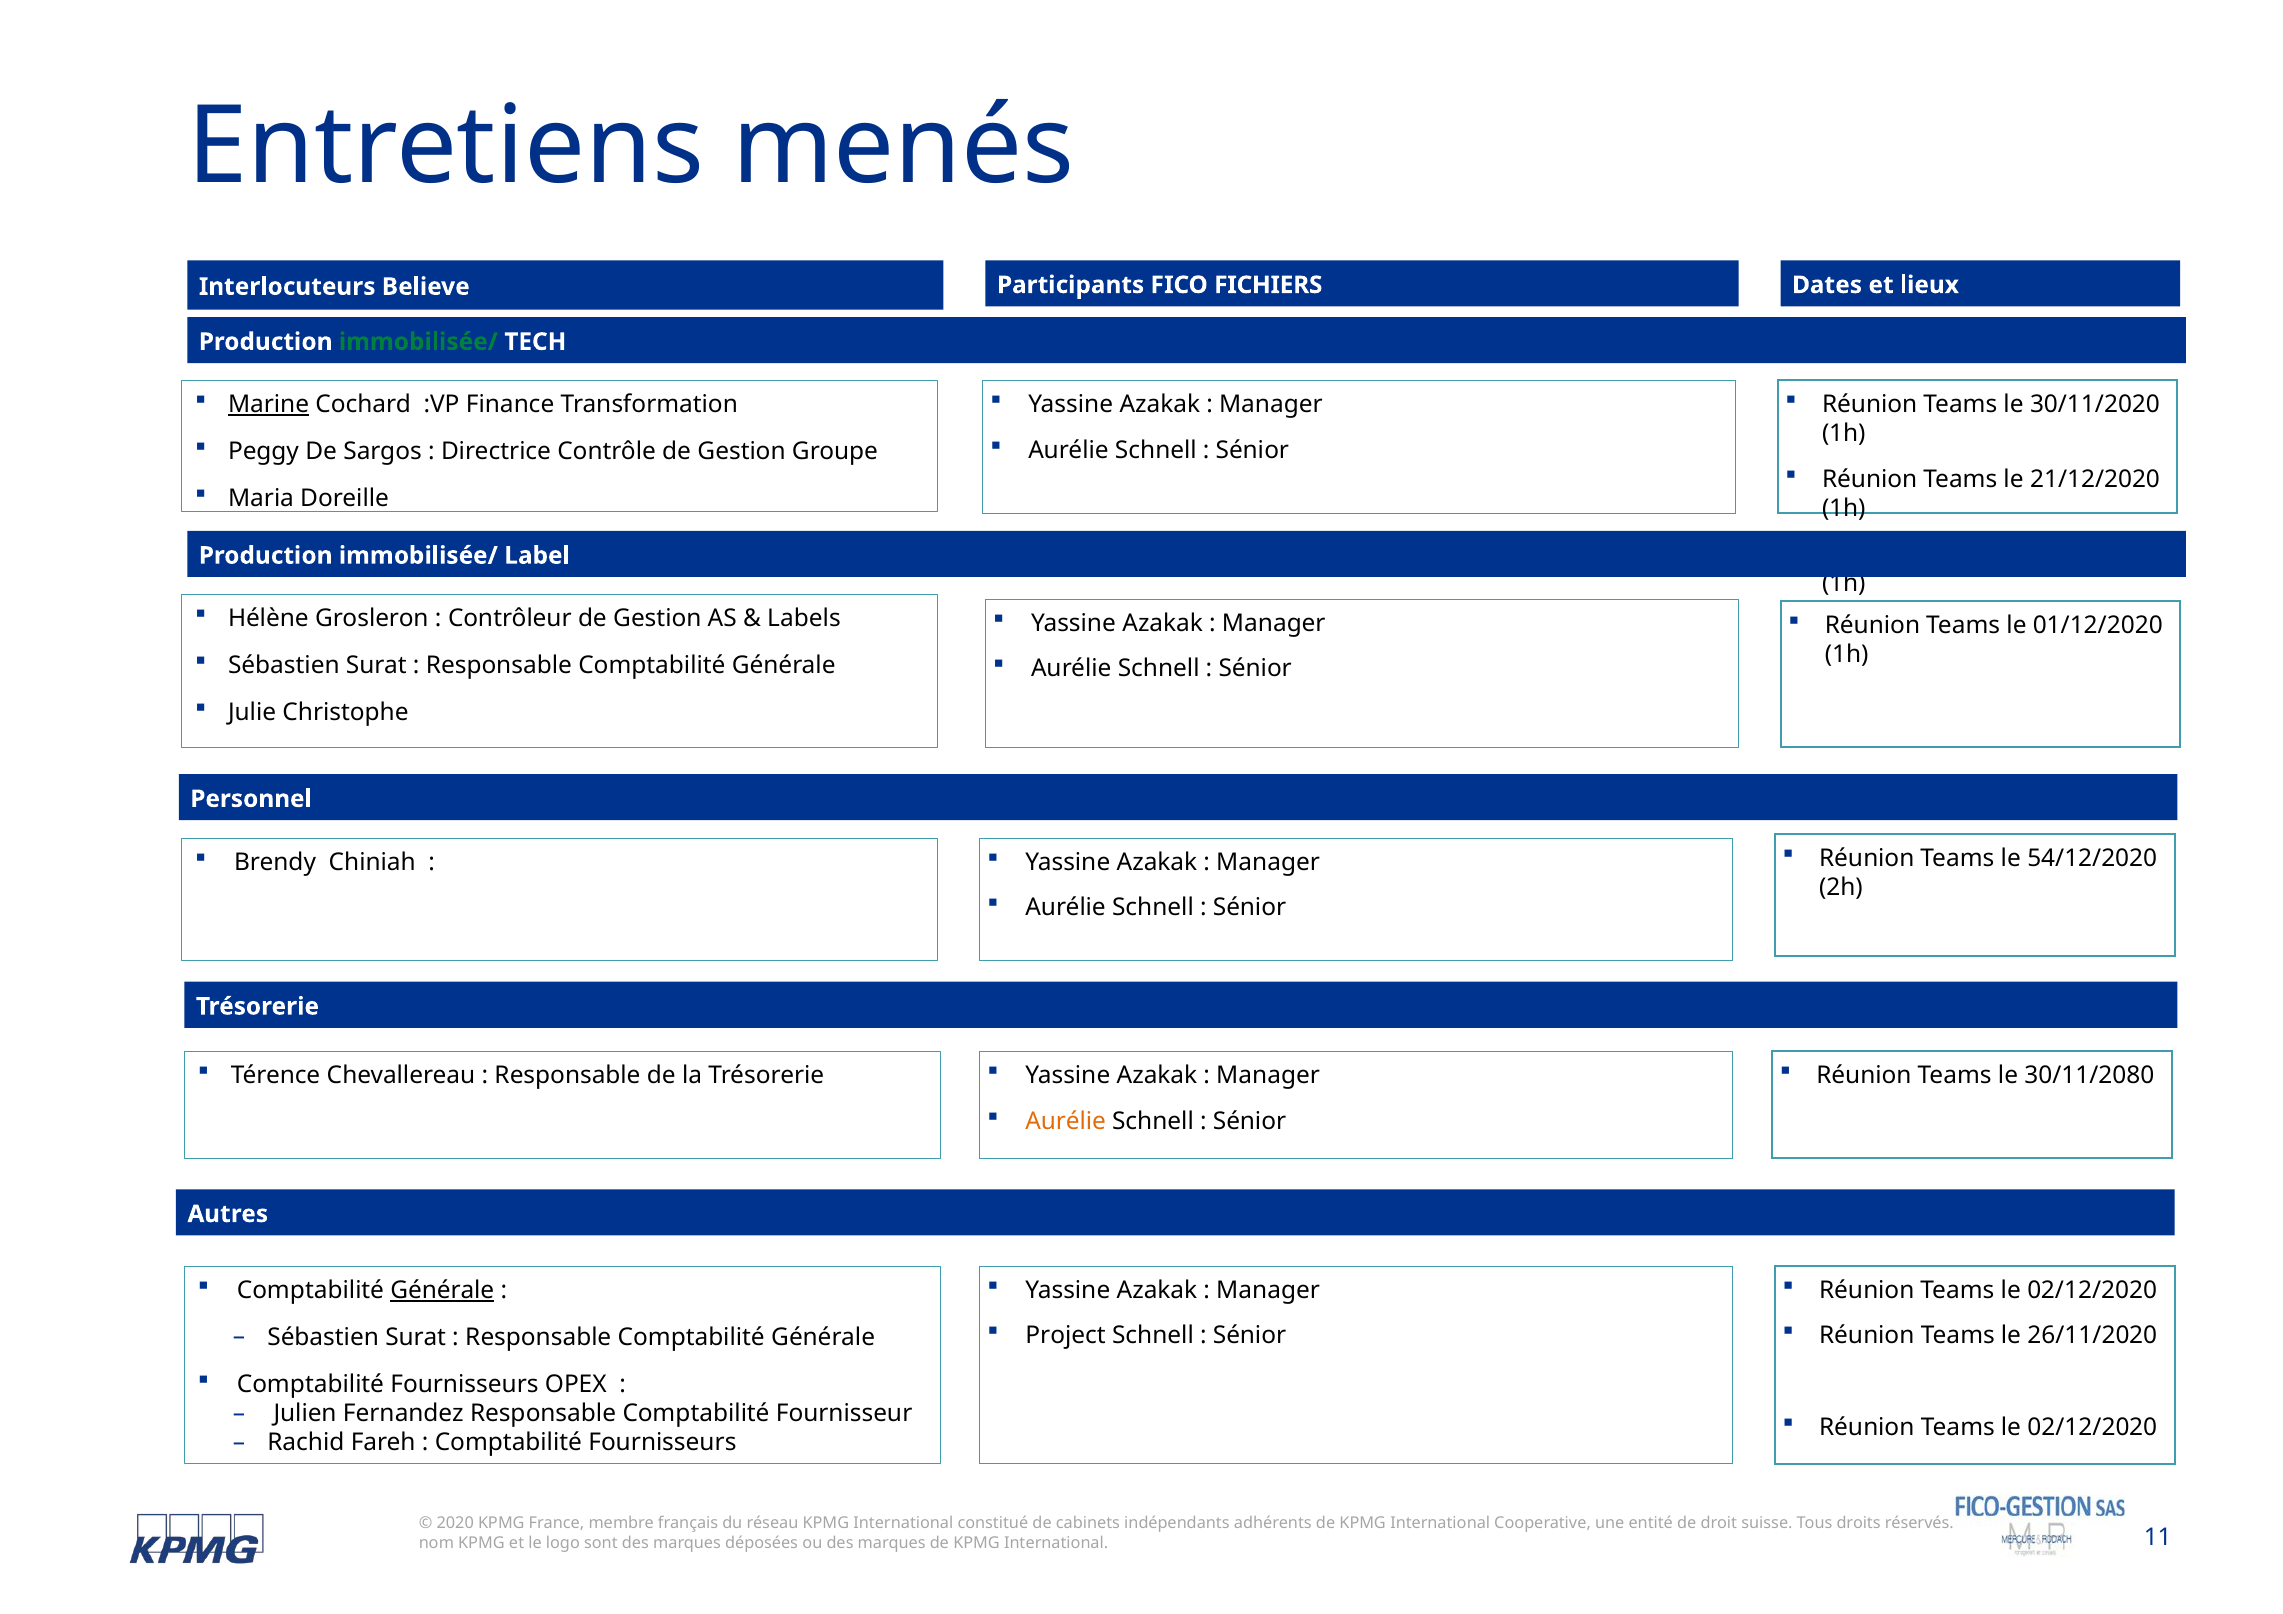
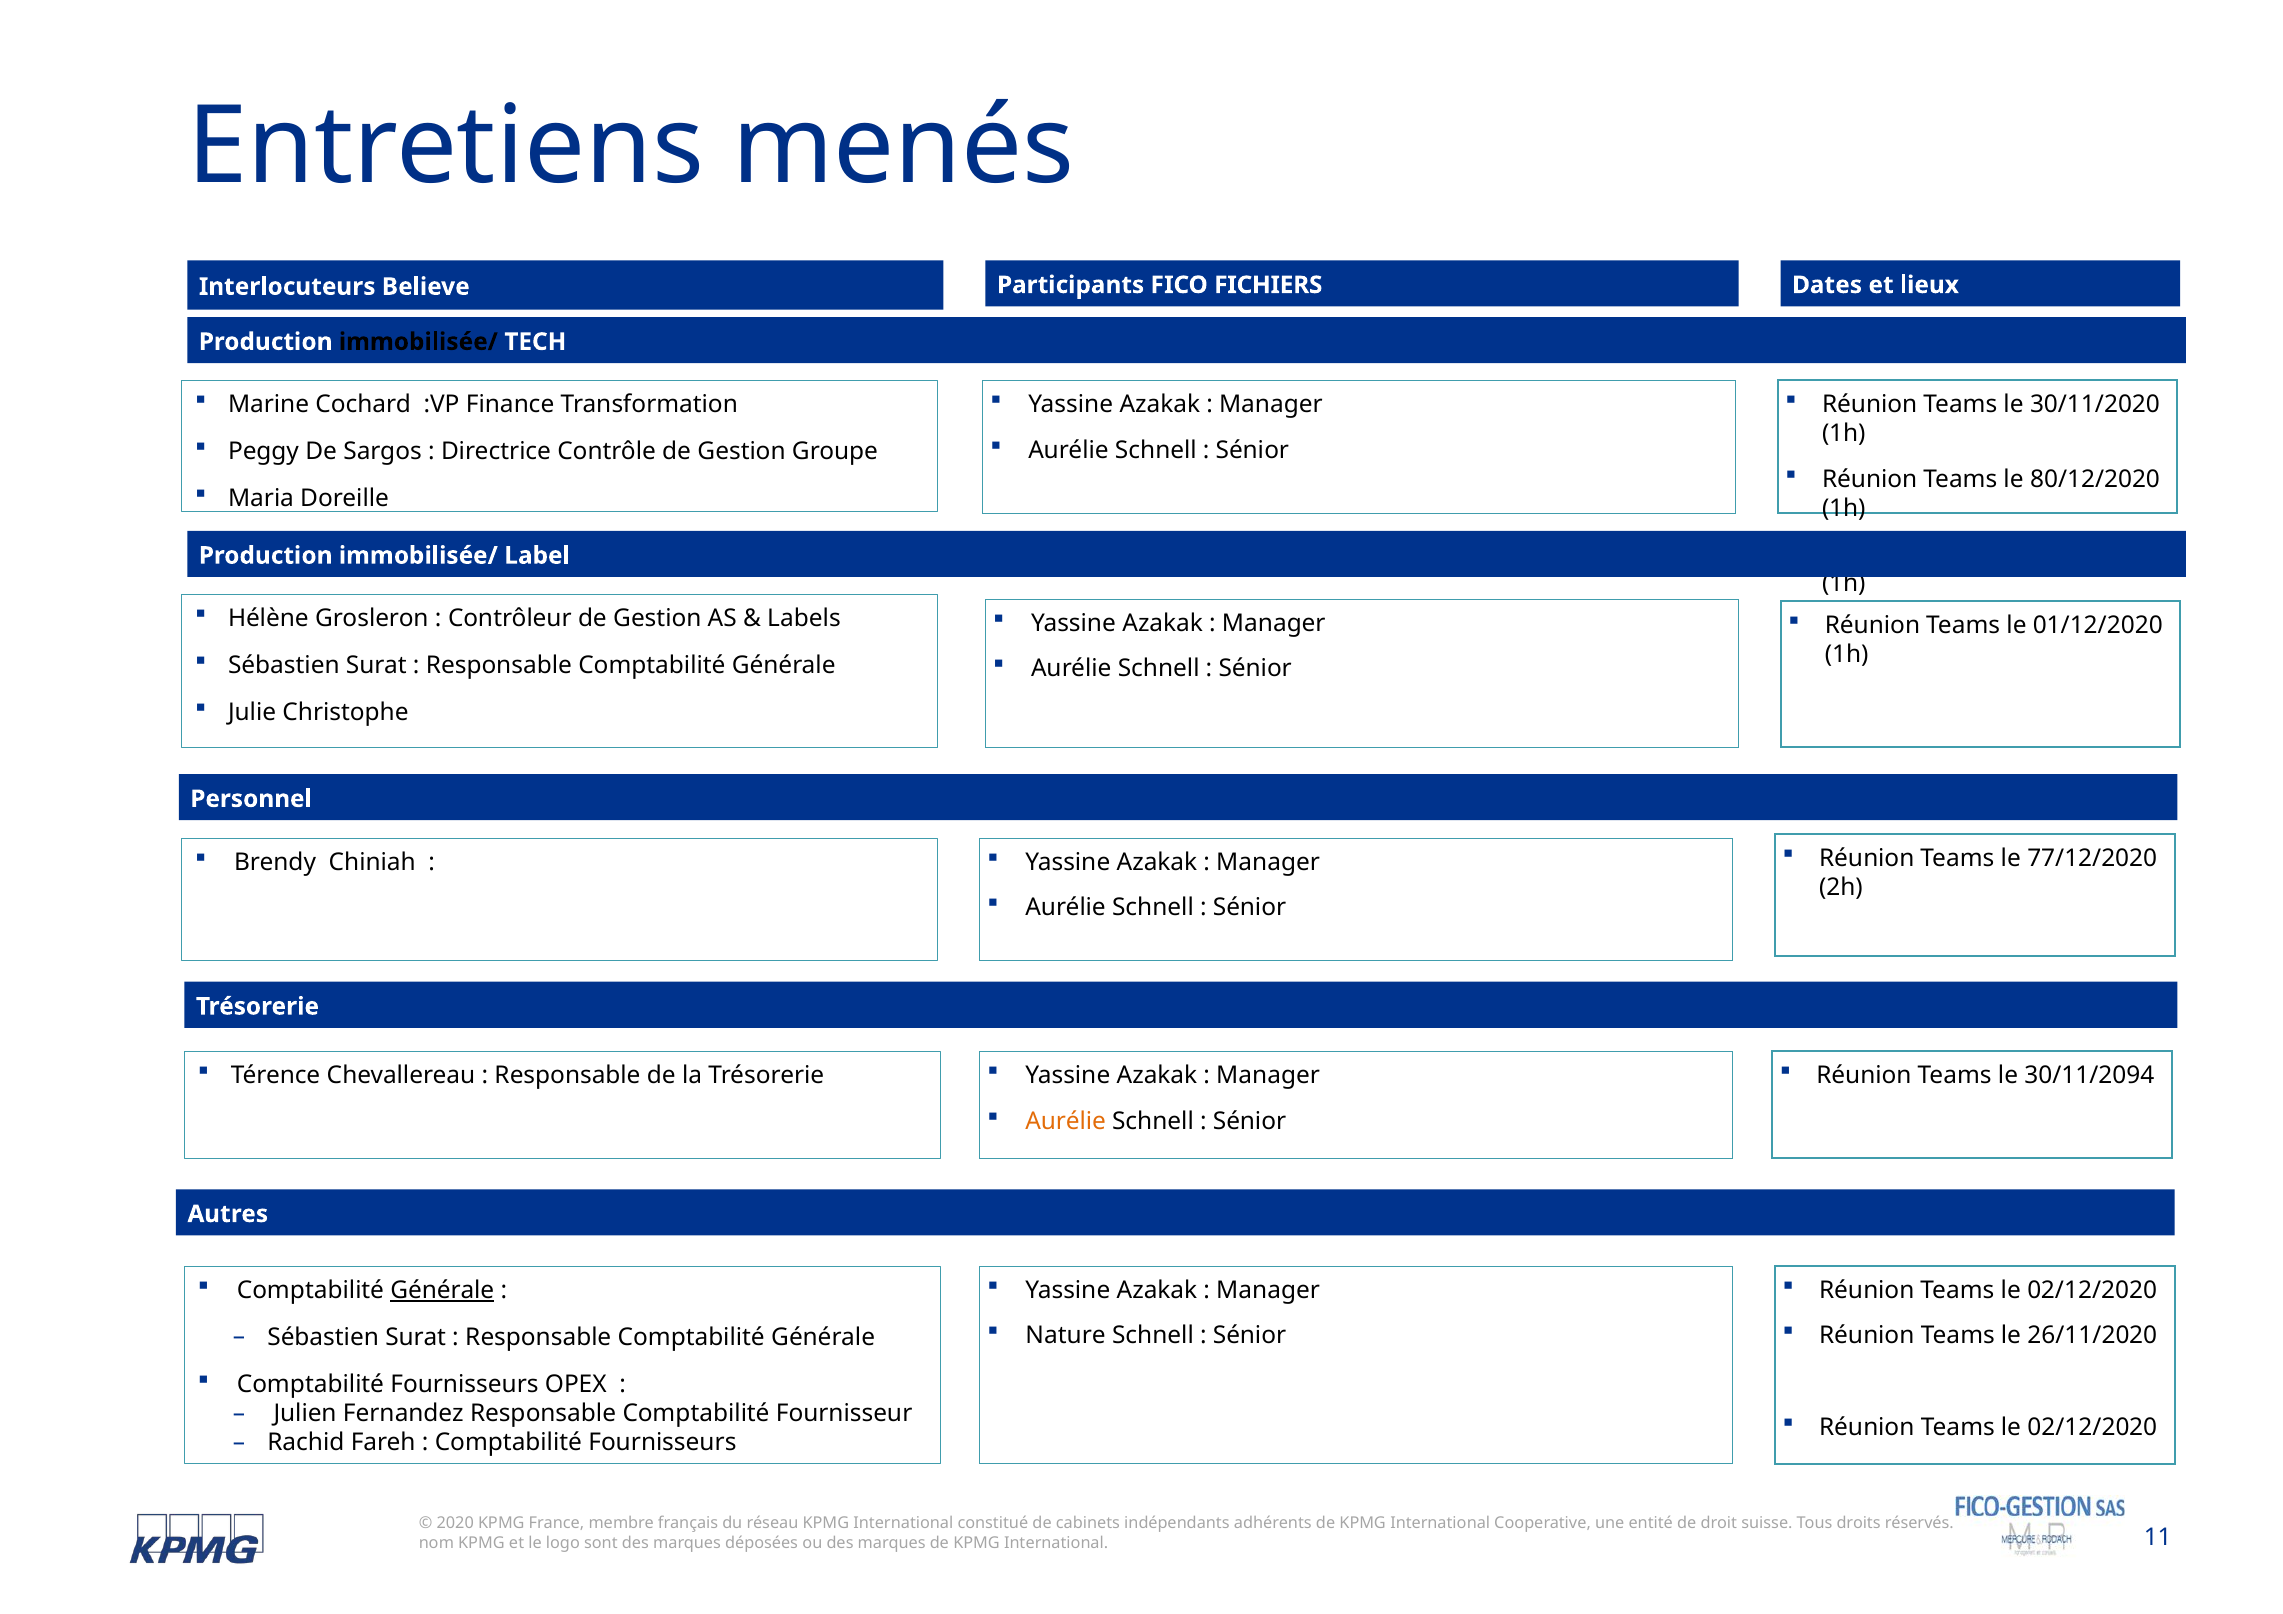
immobilisée/ colour: green -> black (418, 342)
Marine underline: present -> none (269, 405)
21/12/2020: 21/12/2020 -> 80/12/2020 (2095, 479)
54/12/2020: 54/12/2020 -> 77/12/2020 (2092, 858)
30/11/2080: 30/11/2080 -> 30/11/2094 (2089, 1076)
Project: Project -> Nature (1066, 1336)
